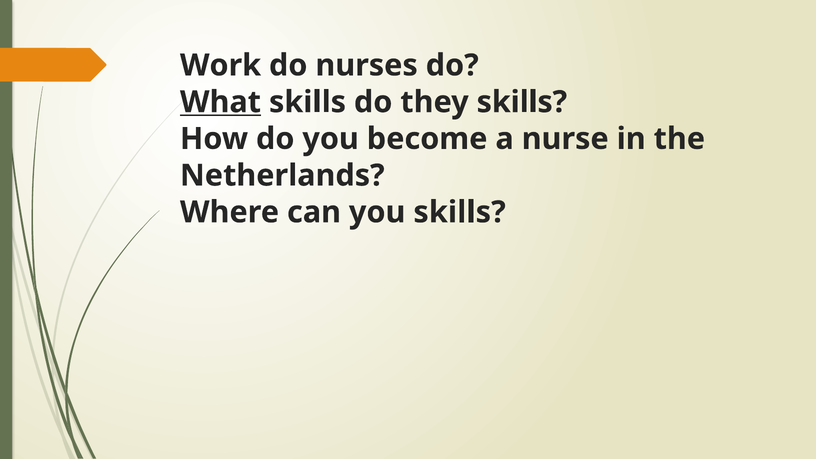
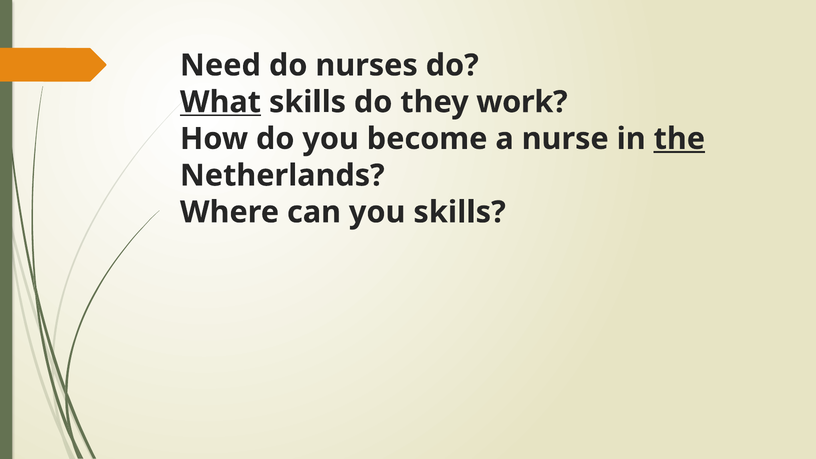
Work: Work -> Need (220, 65)
they skills: skills -> work (522, 102)
the underline: none -> present (679, 139)
